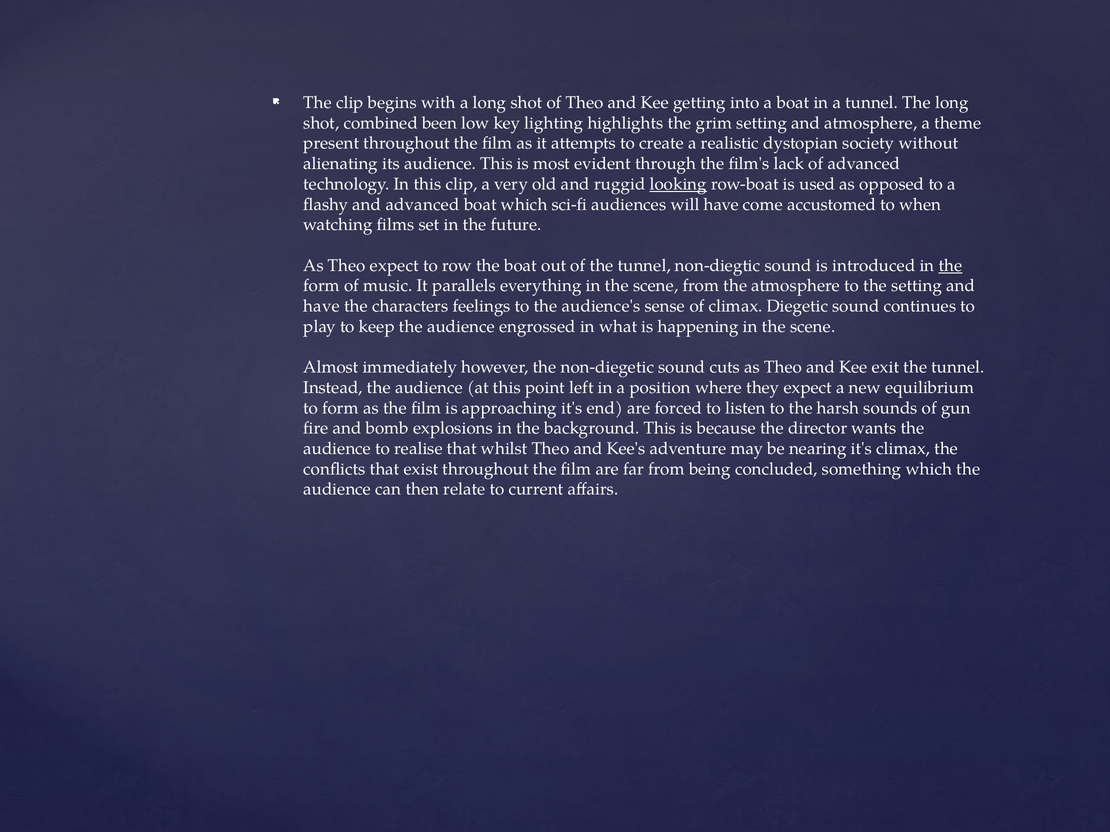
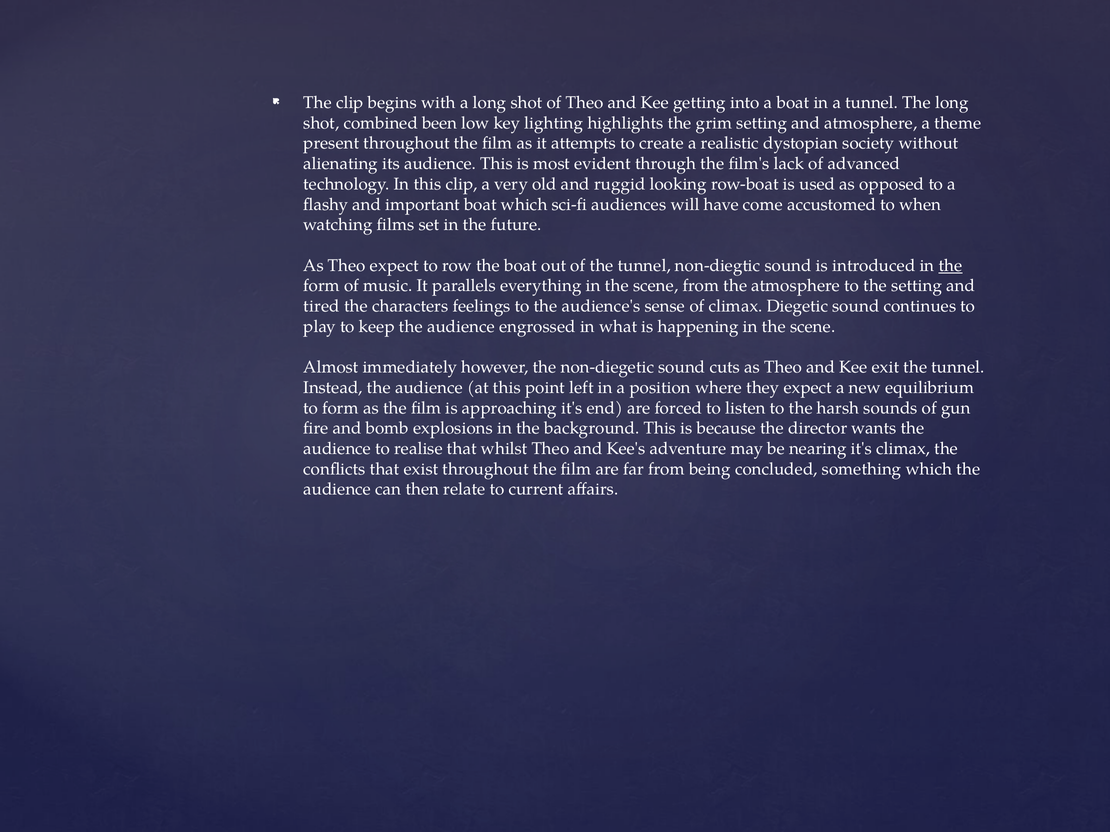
looking underline: present -> none (678, 184)
and advanced: advanced -> important (423, 205)
have: have -> tired (322, 306)
